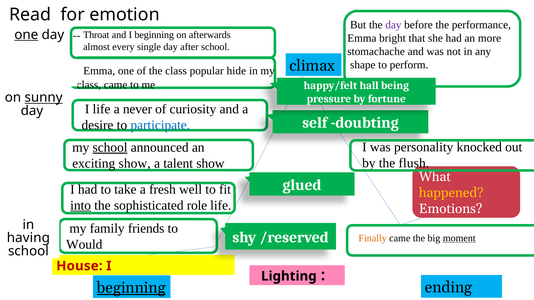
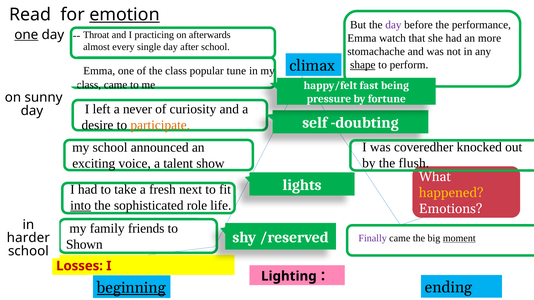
emotion underline: none -> present (125, 15)
I beginning: beginning -> practicing (154, 35)
bright: bright -> watch (392, 38)
shape underline: none -> present (363, 65)
hide: hide -> tune (236, 71)
hall: hall -> fast (369, 85)
sunny underline: present -> none (44, 98)
I life: life -> left (102, 109)
participate colour: blue -> orange (160, 125)
personality: personality -> coveredher (424, 147)
school underline: present -> none (110, 148)
exciting show: show -> voice (135, 164)
glued: glued -> lights (302, 185)
well: well -> next (191, 190)
Finally colour: orange -> purple (373, 238)
having: having -> harder (28, 238)
Would: Would -> Shown (84, 245)
House: House -> Losses (80, 266)
